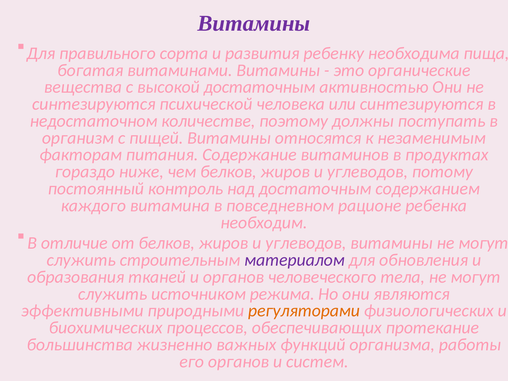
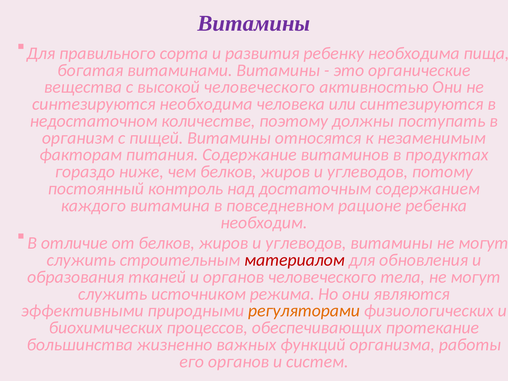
высокой достаточным: достаточным -> человеческого (259, 87)
синтезируются психической: психической -> необходима (206, 104)
материалом colour: purple -> red (294, 260)
